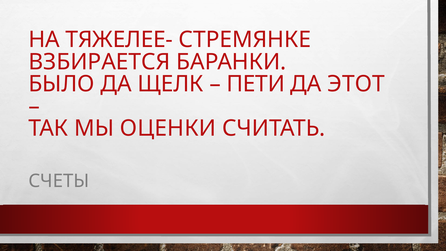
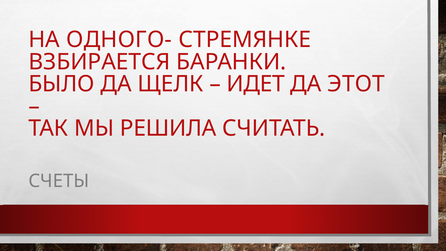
ТЯЖЕЛЕЕ-: ТЯЖЕЛЕЕ- -> ОДНОГО- (119, 40)
ПЕТИ: ПЕТИ -> ИДЕТ (256, 84)
ОЦЕНКИ: ОЦЕНКИ -> РЕШИЛА (168, 128)
